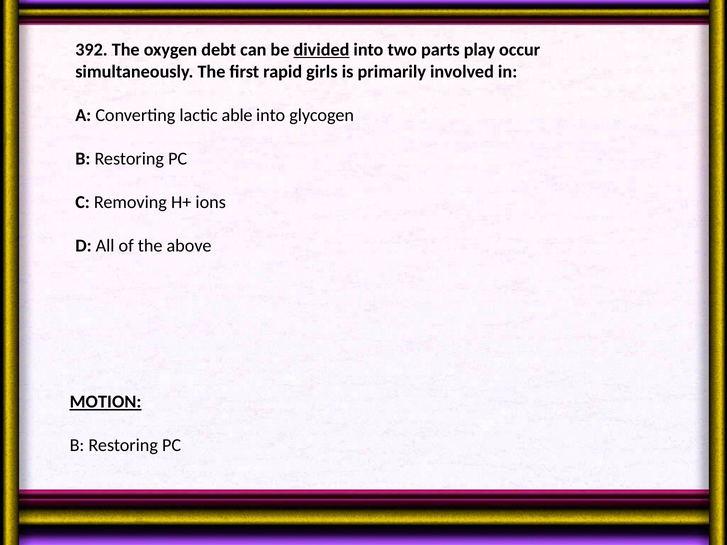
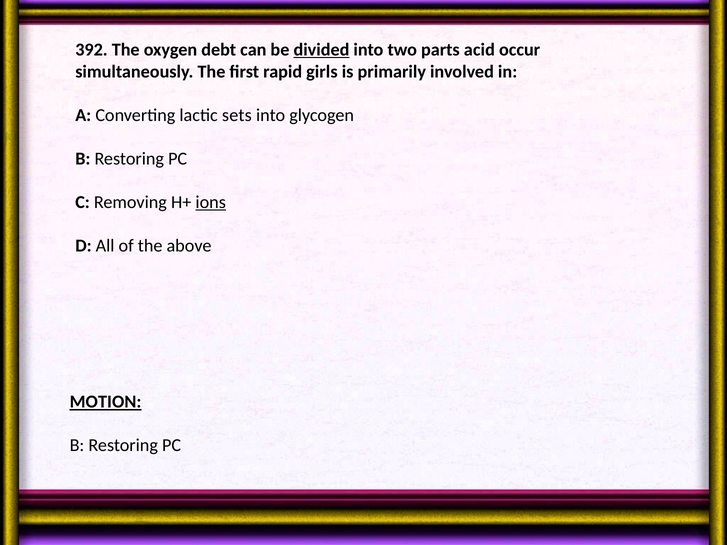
play: play -> acid (479, 50)
able: able -> sets (237, 115)
ions underline: none -> present (211, 202)
